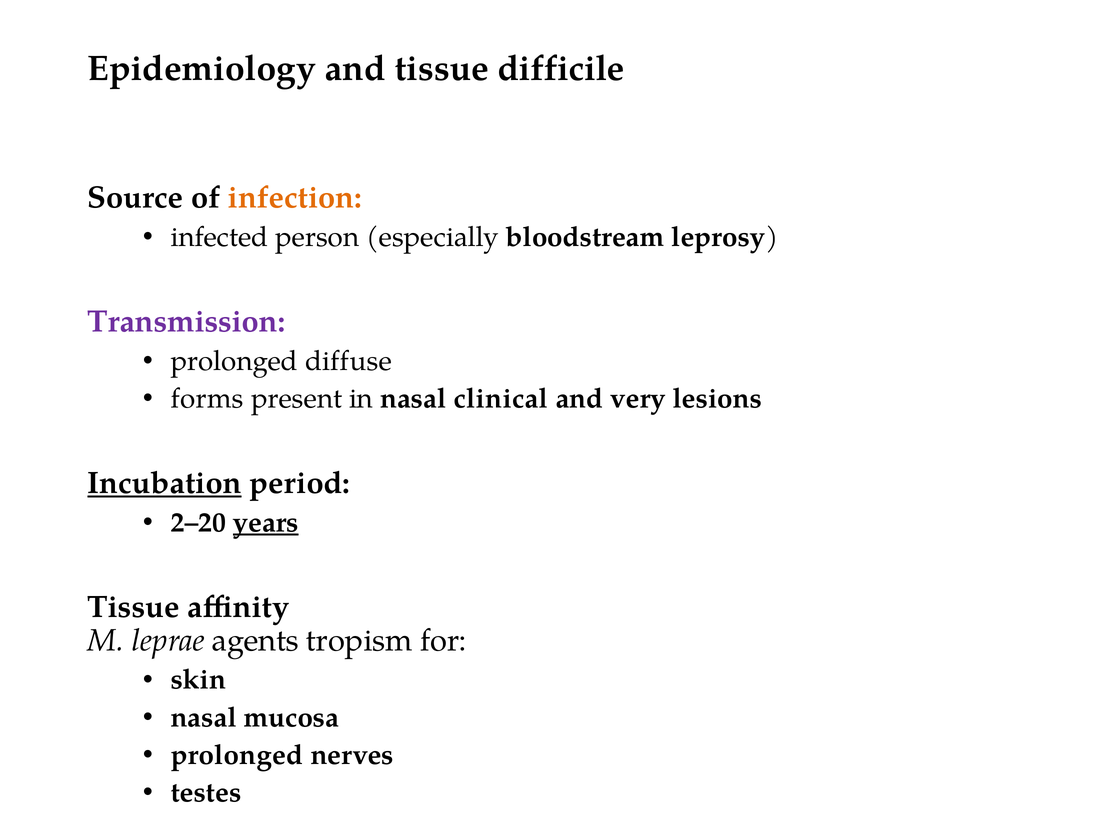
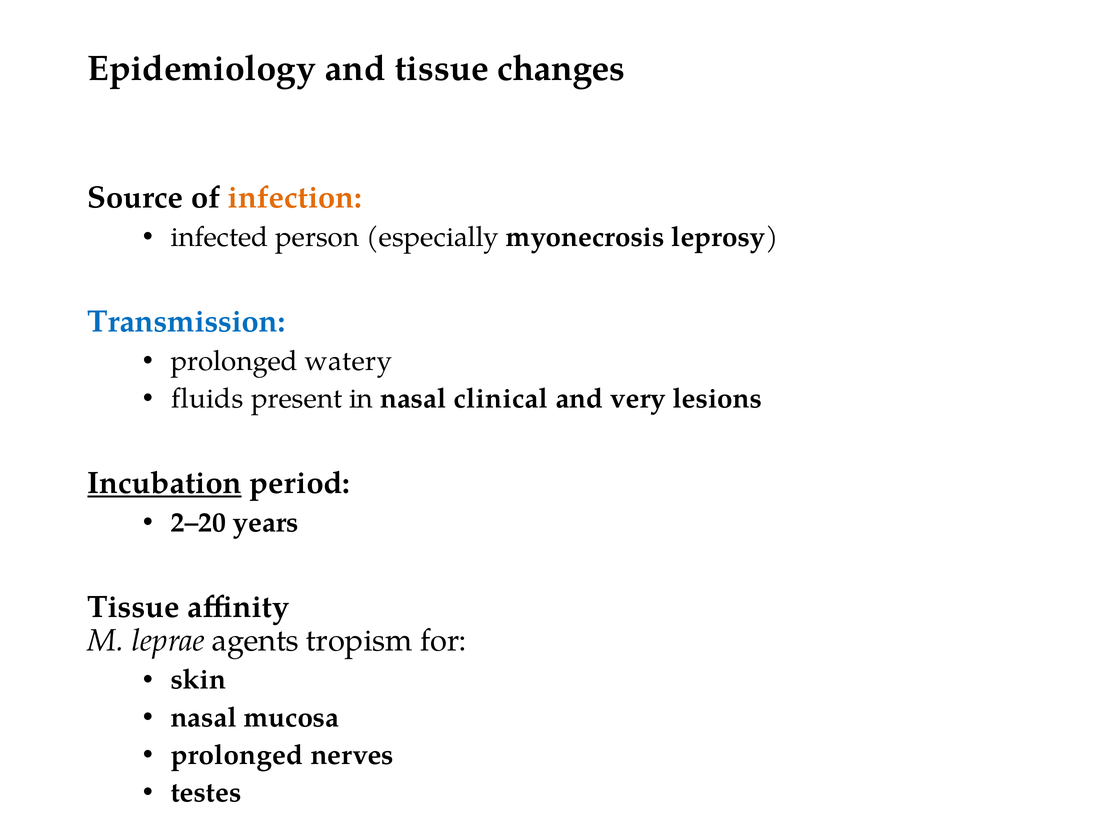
difficile: difficile -> changes (561, 69)
bloodstream: bloodstream -> myonecrosis (585, 237)
Transmission colour: purple -> blue (186, 322)
diffuse: diffuse -> watery (348, 361)
forms: forms -> fluids (207, 399)
years underline: present -> none (266, 523)
